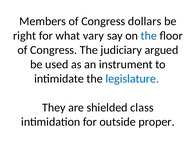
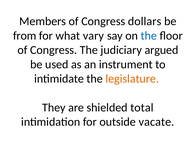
right: right -> from (25, 36)
legislature colour: blue -> orange (132, 79)
class: class -> total (142, 107)
proper: proper -> vacate (156, 122)
